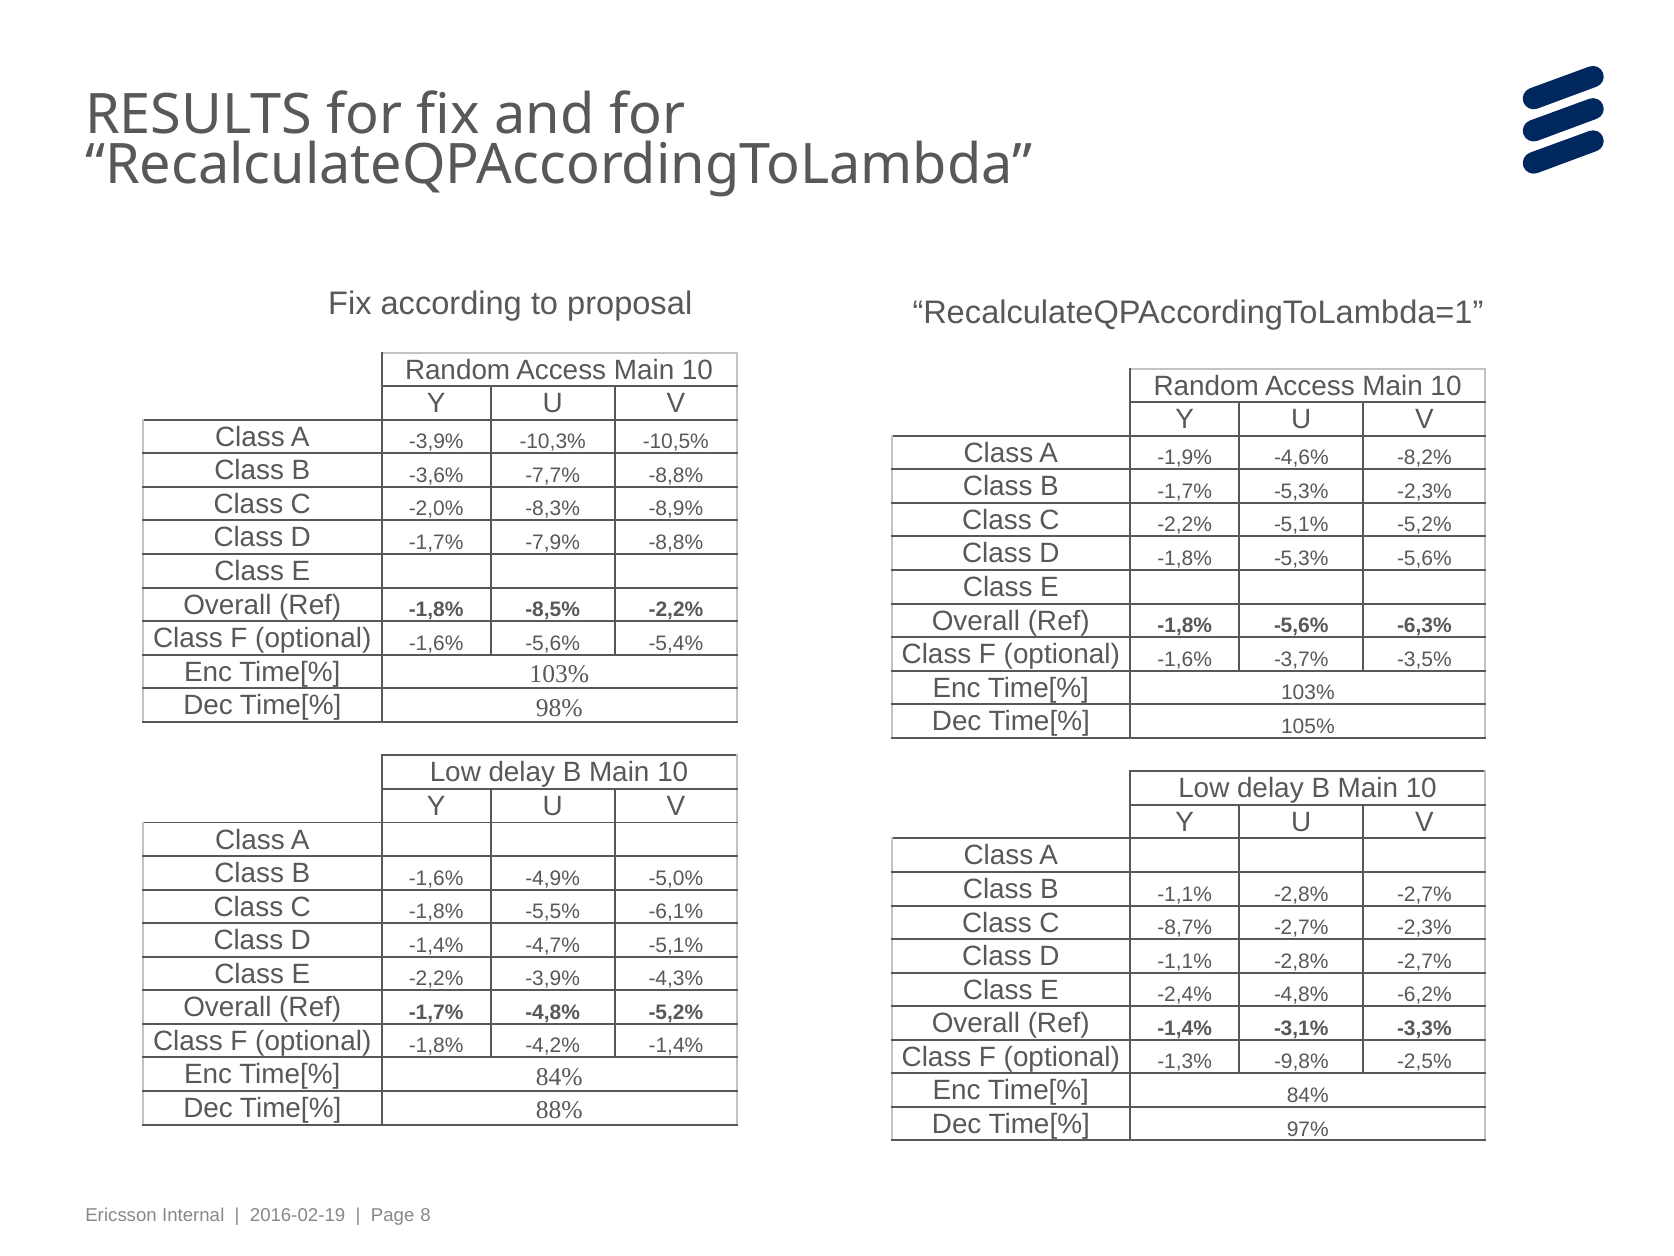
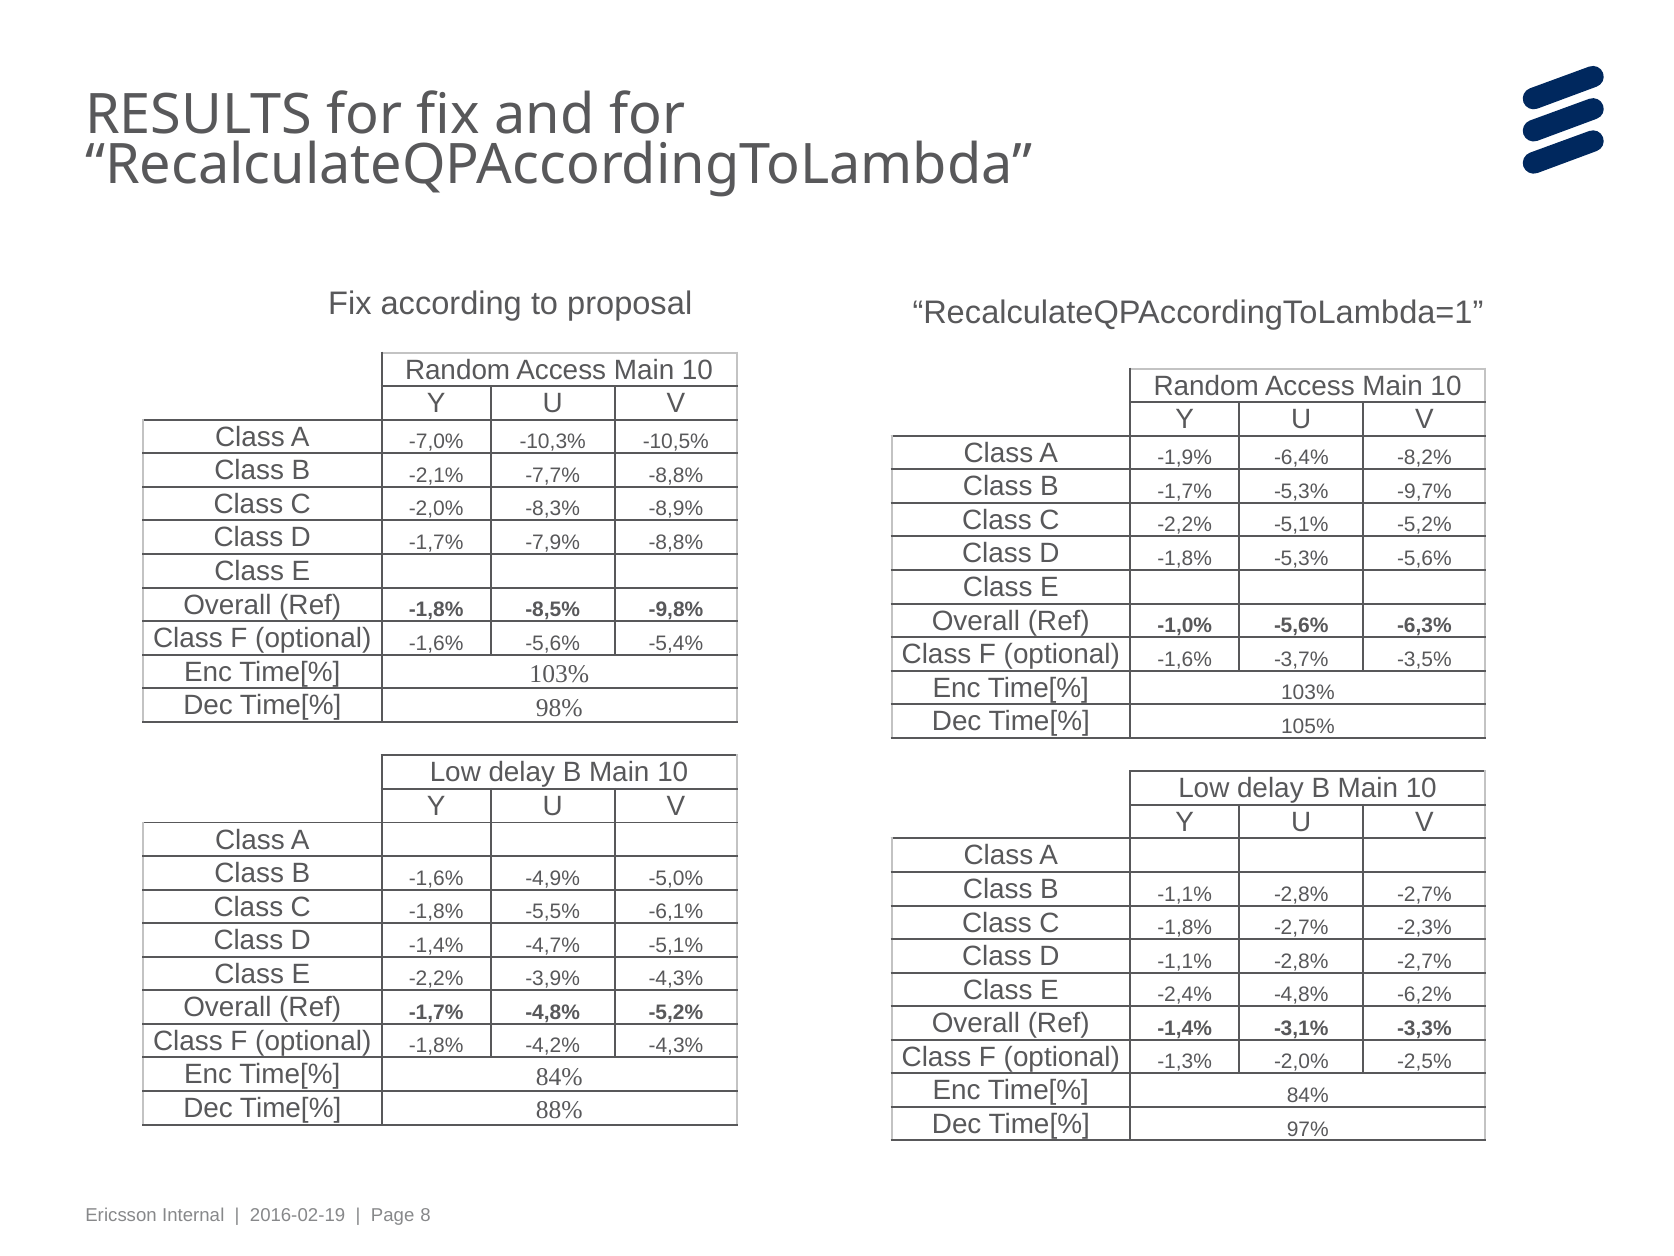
A -3,9%: -3,9% -> -7,0% (436, 442)
-4,6%: -4,6% -> -6,4% (1301, 458)
-3,6%: -3,6% -> -2,1% (436, 475)
-5,3% -2,3%: -2,3% -> -9,7% (1425, 491)
-8,5% -2,2%: -2,2% -> -9,8% (676, 609)
-1,8%: -1,8% -> -1,0% (1185, 625)
-8,7%: -8,7% -> -1,8% (1185, 927)
-4,2% -1,4%: -1,4% -> -4,3% (676, 1046)
-1,3% -9,8%: -9,8% -> -2,0% (1301, 1062)
